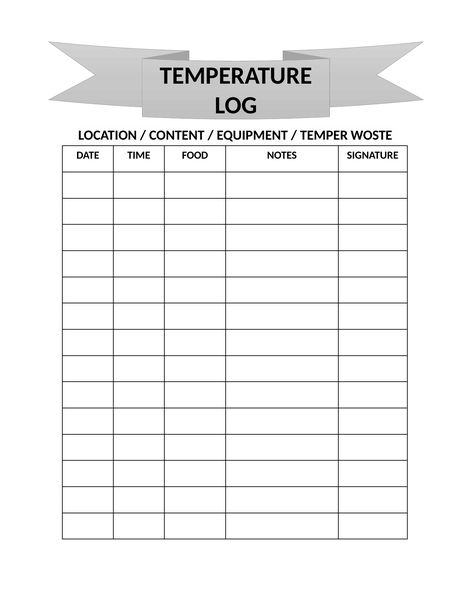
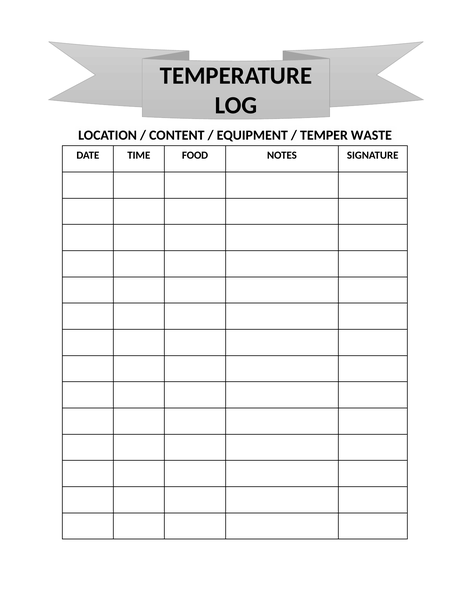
WOSTE: WOSTE -> WASTE (371, 135)
